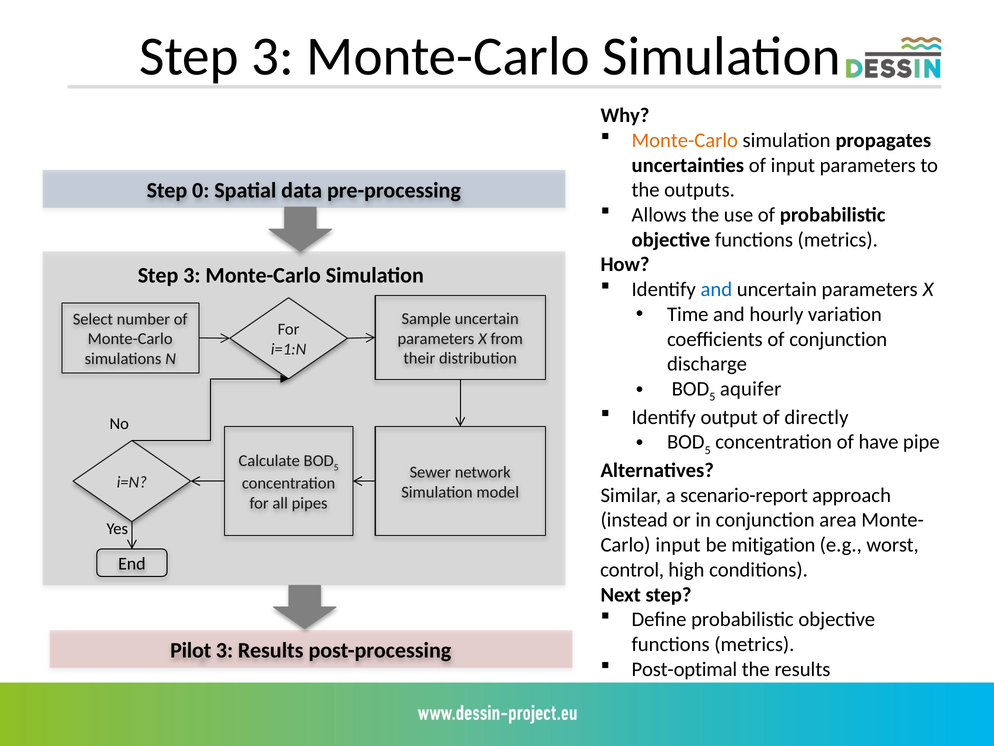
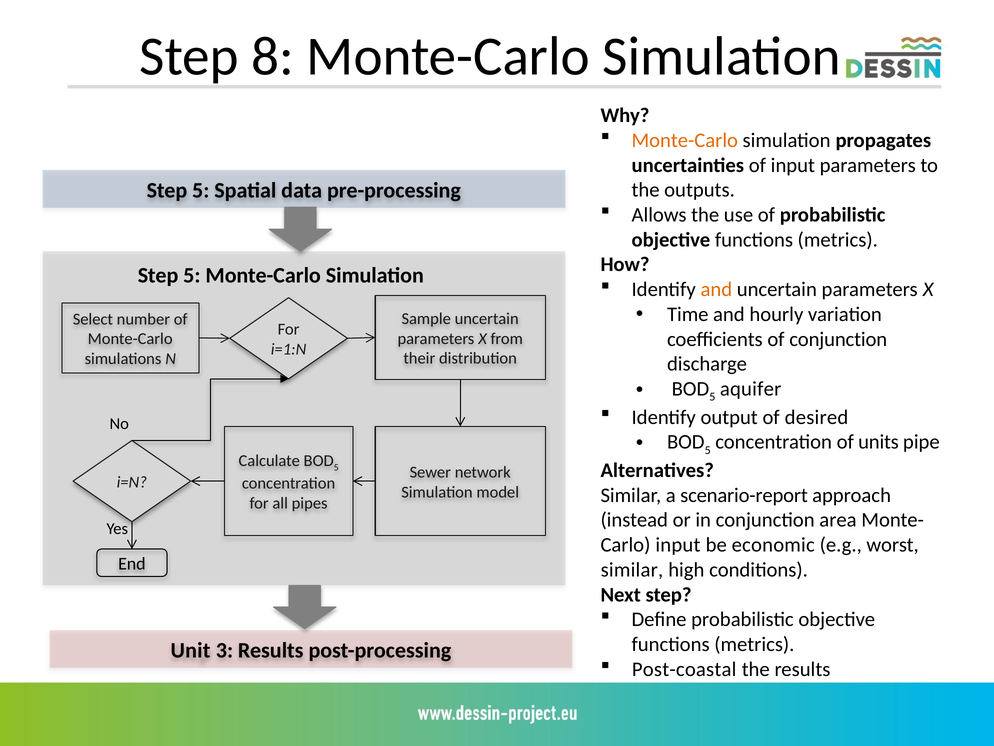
3: 3 -> 8 (273, 56)
0: 0 -> 5 (201, 190)
3: 3 -> 5 (192, 275)
and colour: blue -> orange (716, 289)
directly: directly -> desired (816, 417)
have: have -> units (879, 442)
mitigation: mitigation -> economic (773, 545)
control: control -> similar (632, 569)
Pilot: Pilot -> Unit (191, 650)
Post-optimal: Post-optimal -> Post-coastal (684, 669)
